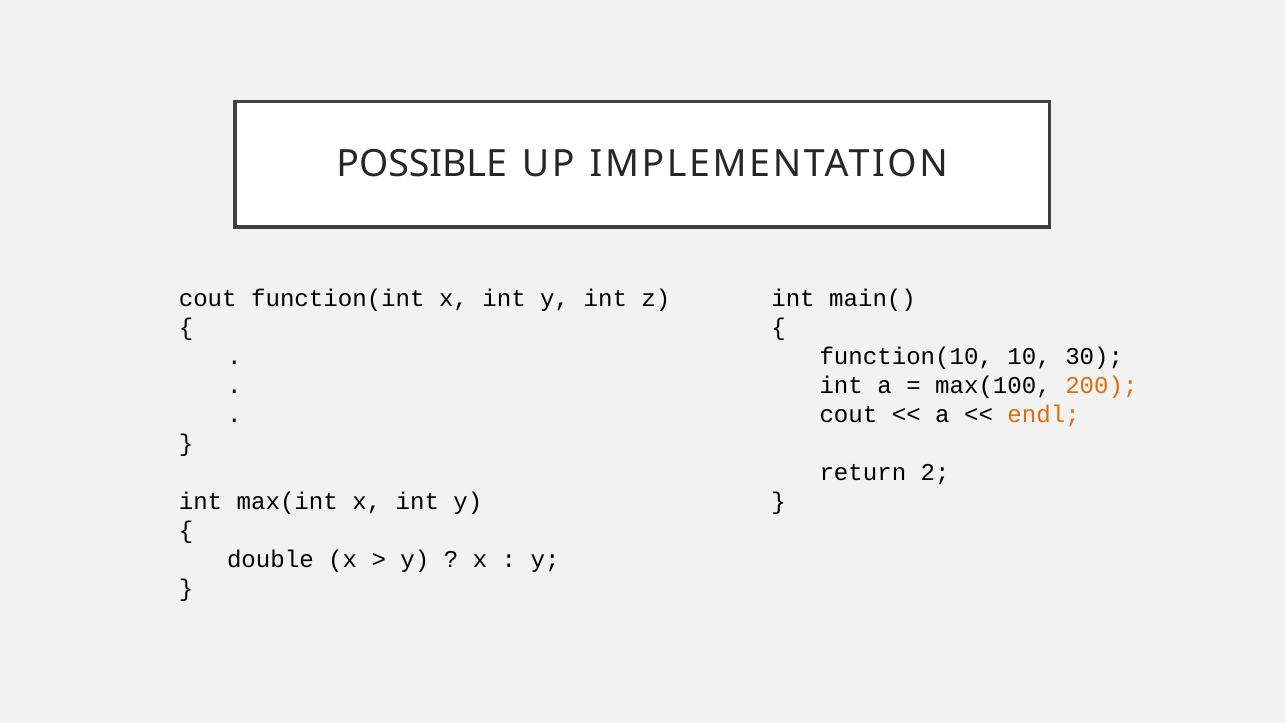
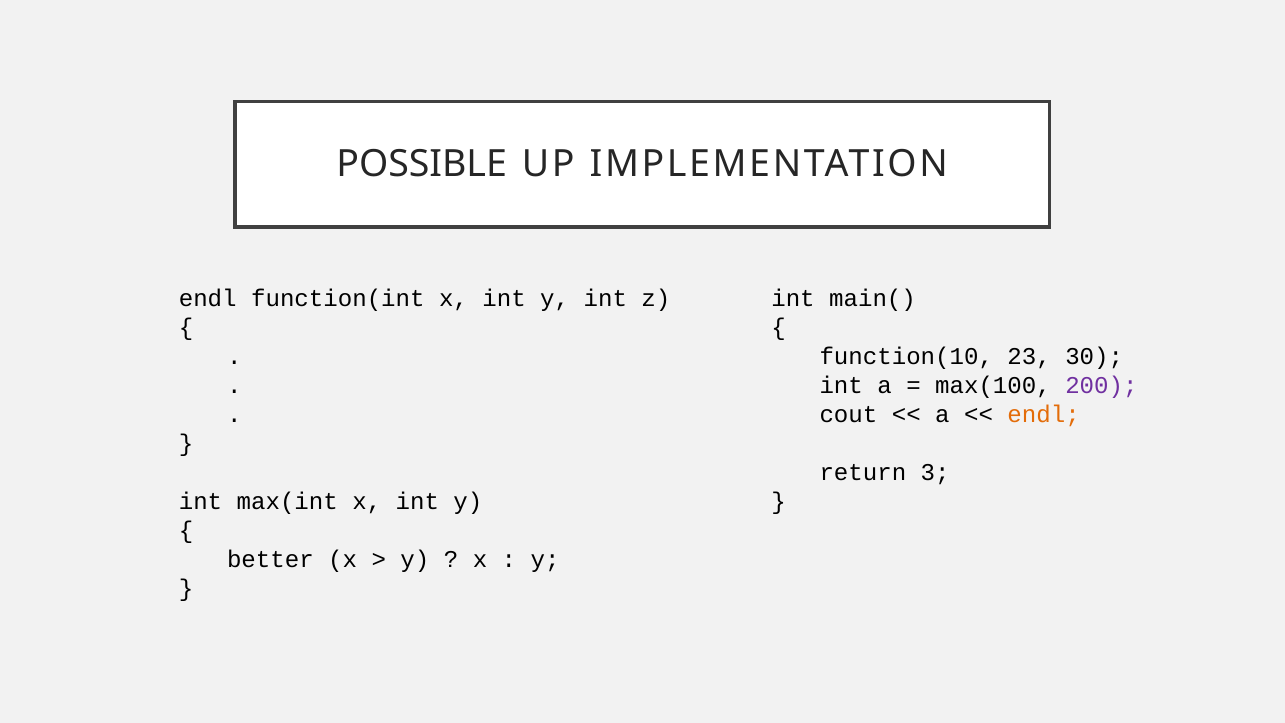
cout: cout -> endl (208, 299)
10: 10 -> 23 (1029, 357)
200 colour: orange -> purple (1101, 386)
2: 2 -> 3 (935, 472)
double: double -> better (270, 559)
